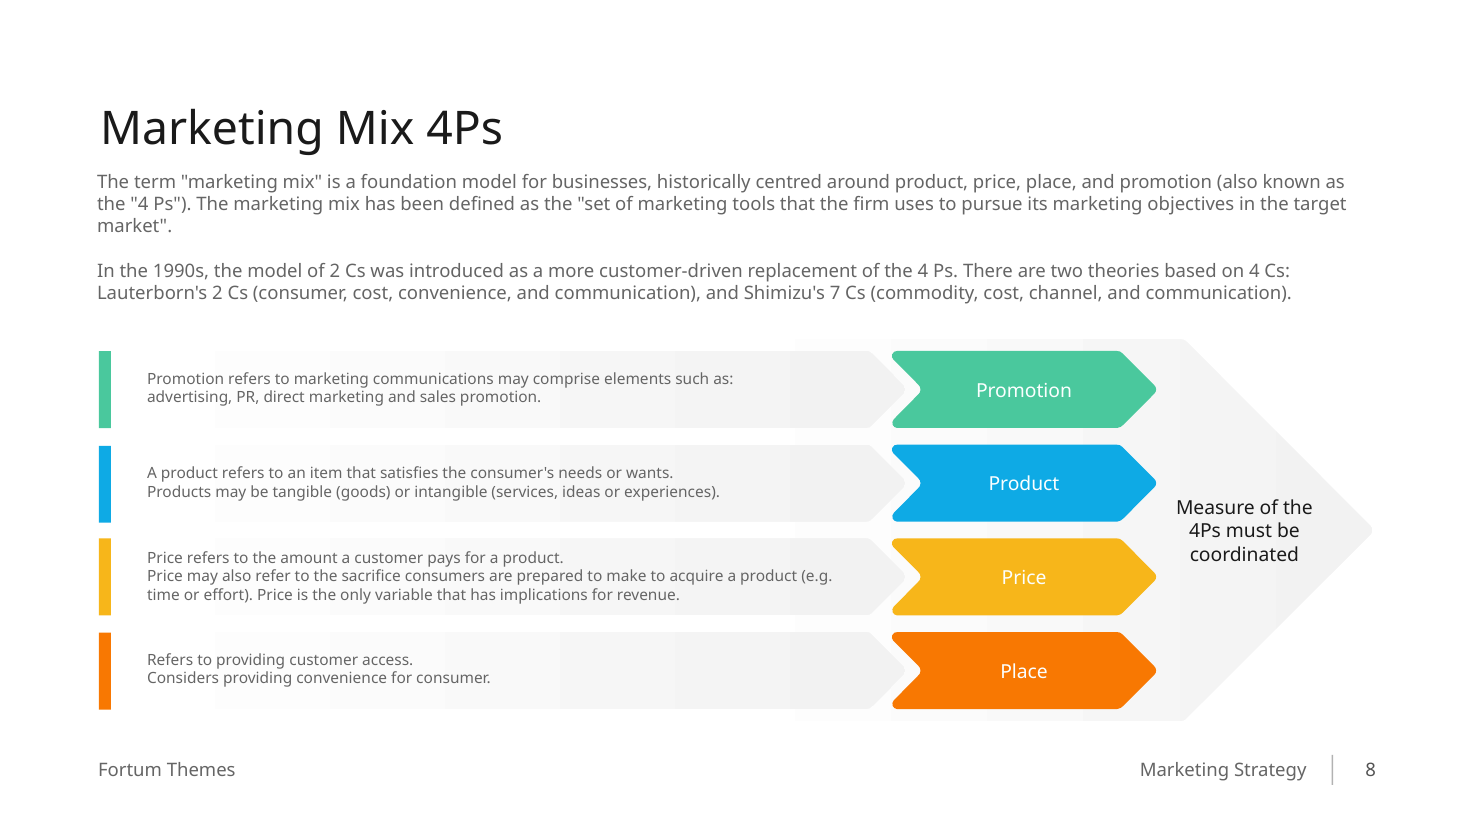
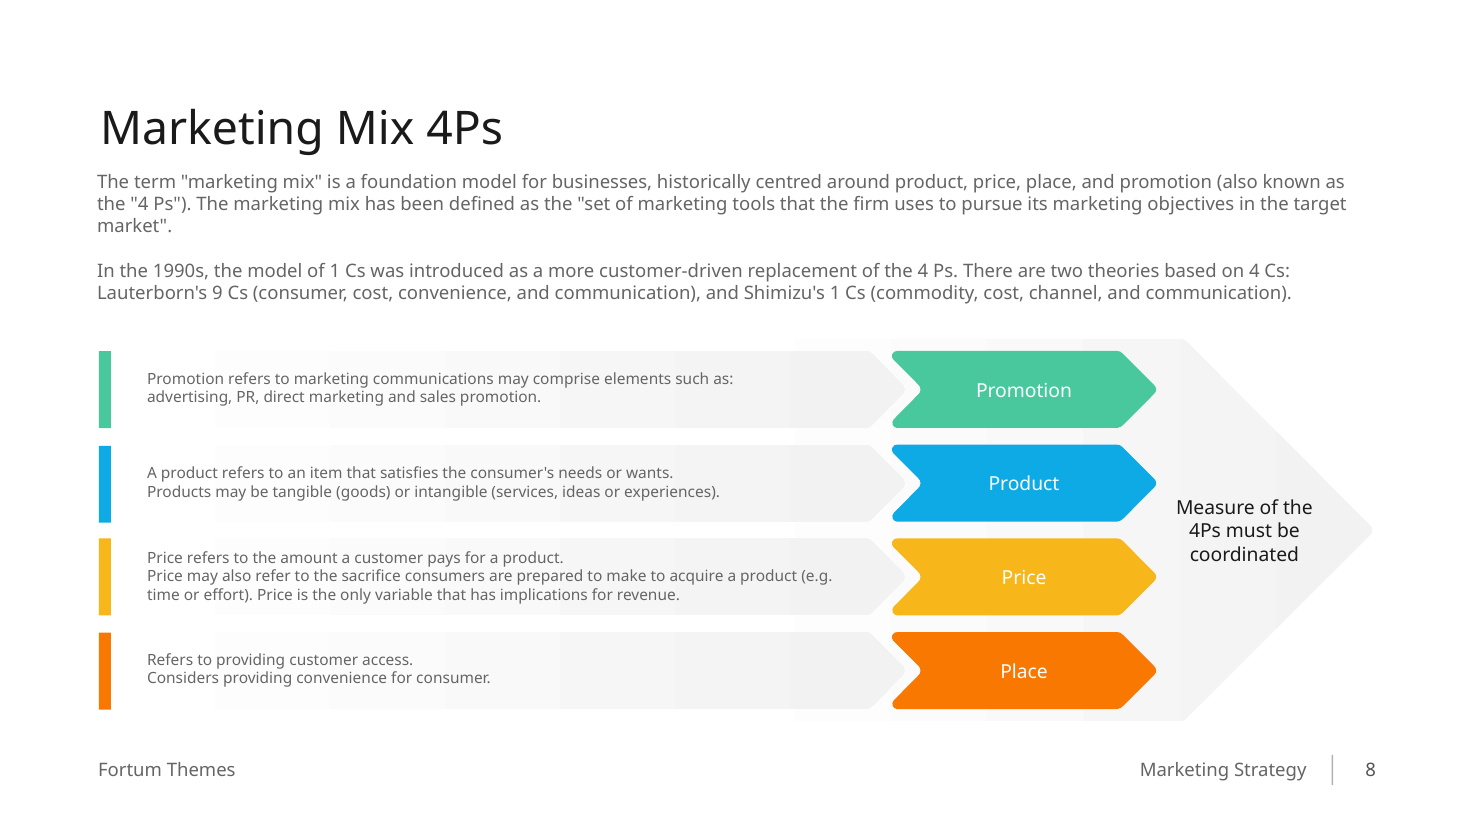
of 2: 2 -> 1 (335, 271)
Lauterborn's 2: 2 -> 9 (217, 293)
Shimizu's 7: 7 -> 1 (835, 293)
